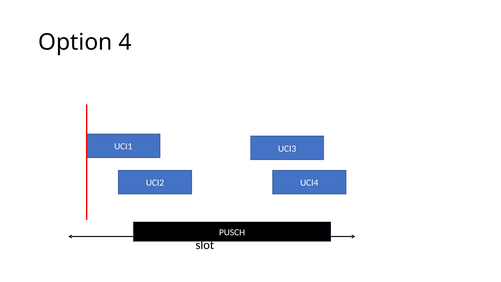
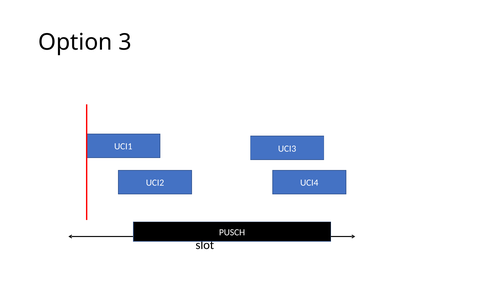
4: 4 -> 3 (125, 42)
